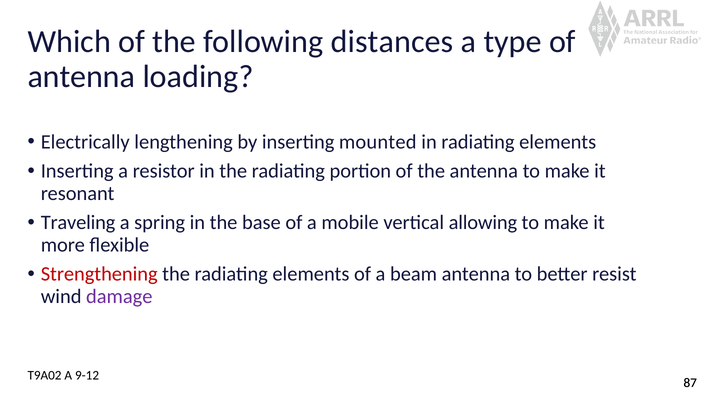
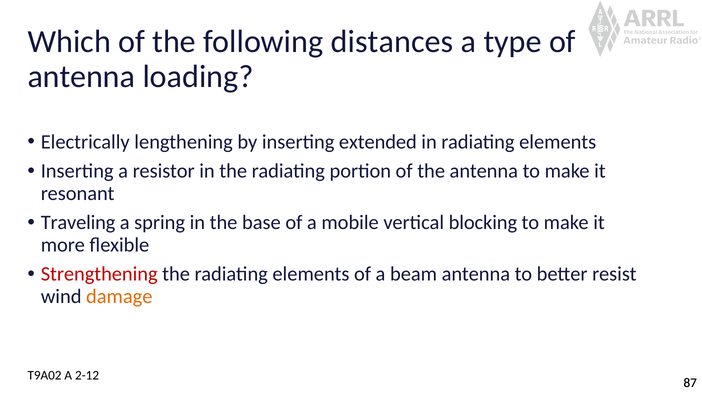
mounted: mounted -> extended (378, 142)
allowing: allowing -> blocking (483, 223)
damage colour: purple -> orange (119, 296)
9-12: 9-12 -> 2-12 (87, 375)
